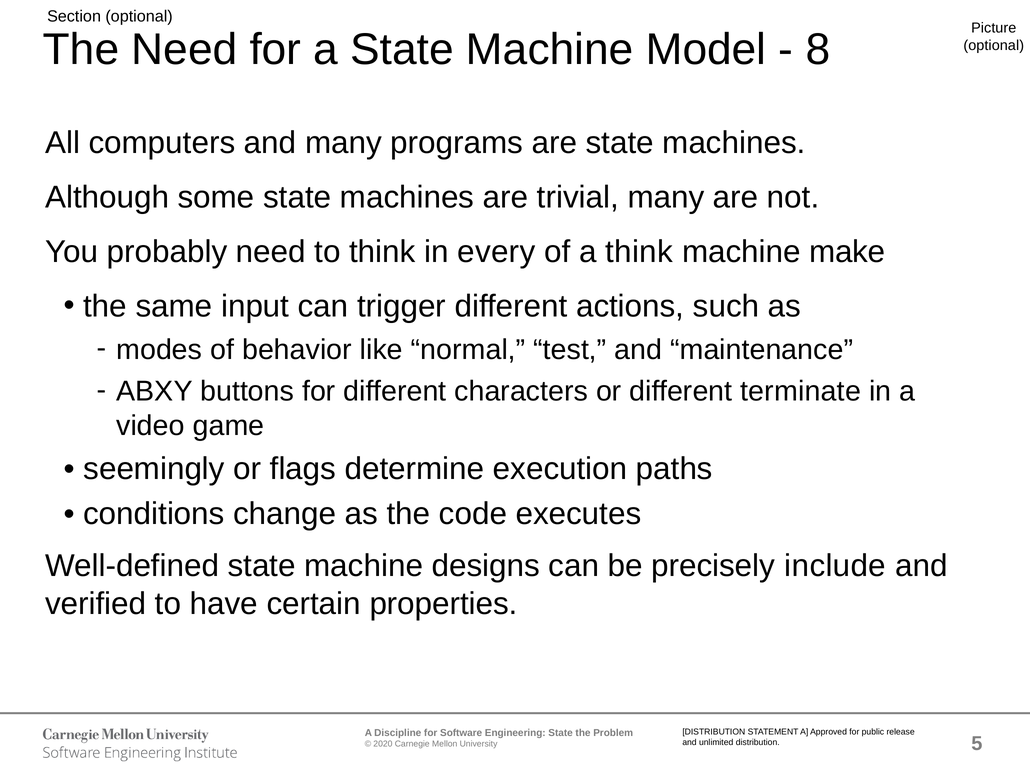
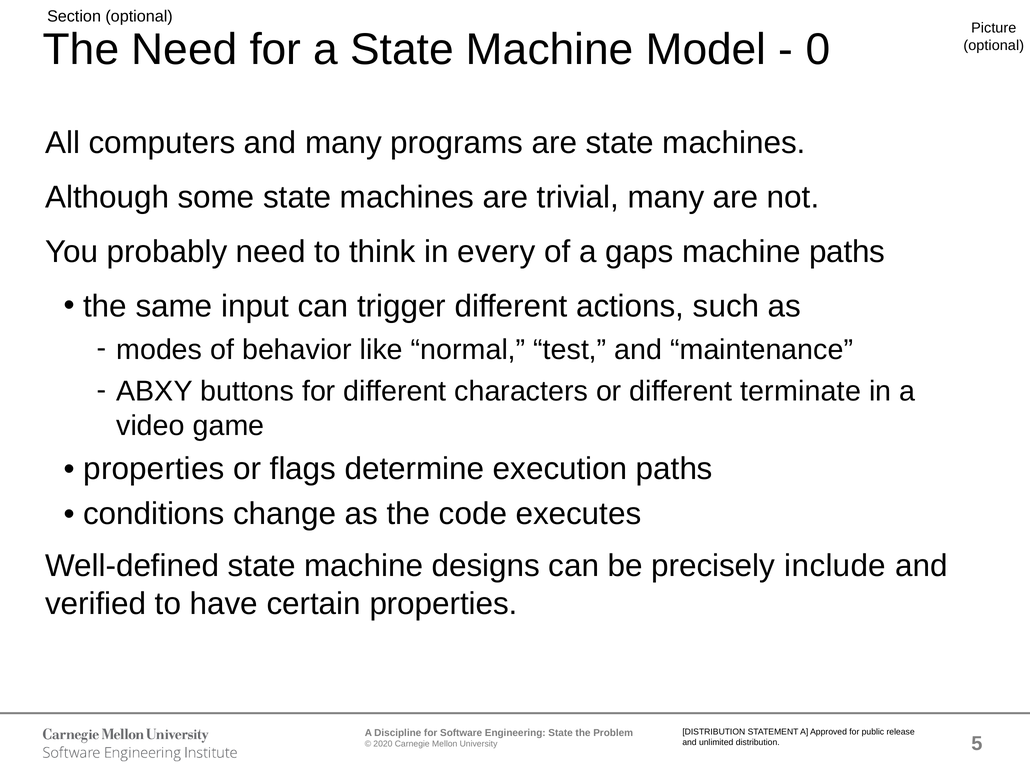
8: 8 -> 0 (818, 49)
a think: think -> gaps (639, 252)
machine make: make -> paths (847, 252)
seemingly: seemingly -> properties (154, 469)
